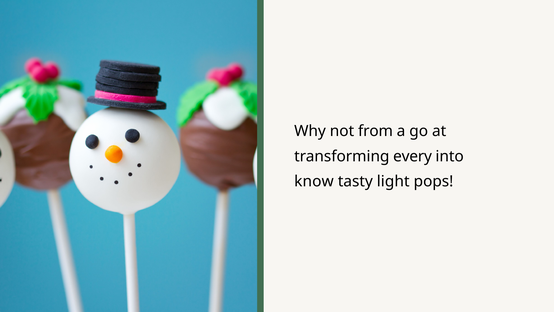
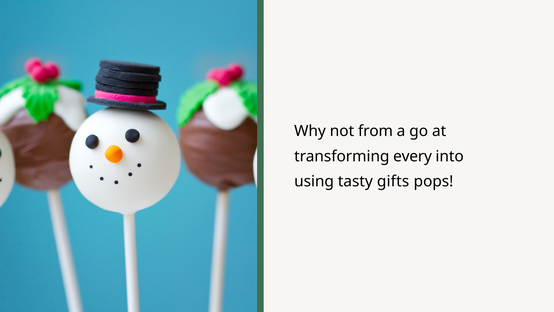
know: know -> using (314, 181)
light: light -> gifts (393, 181)
